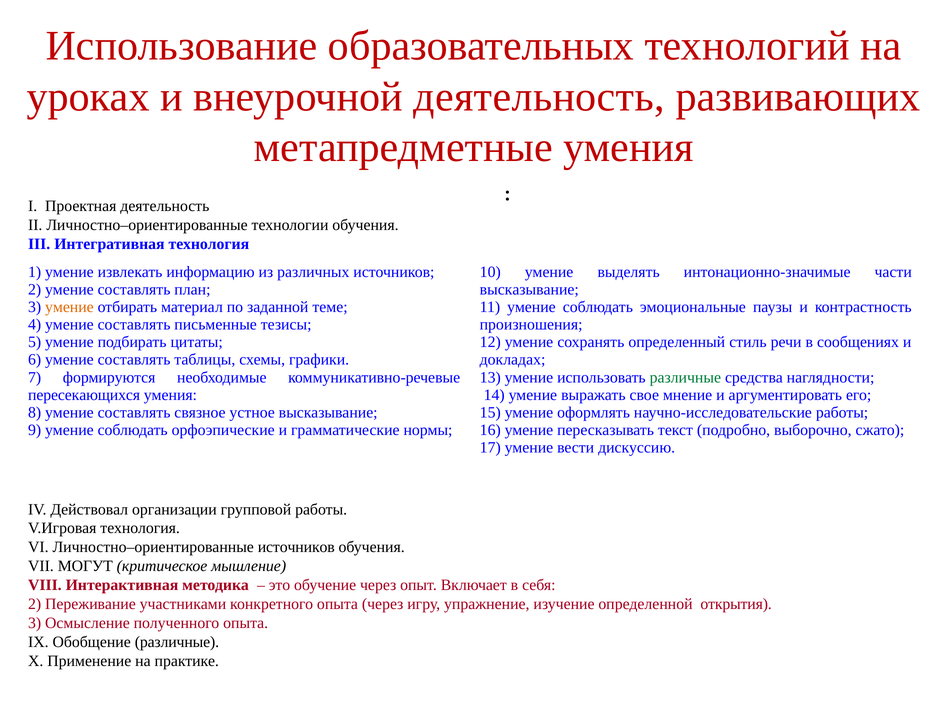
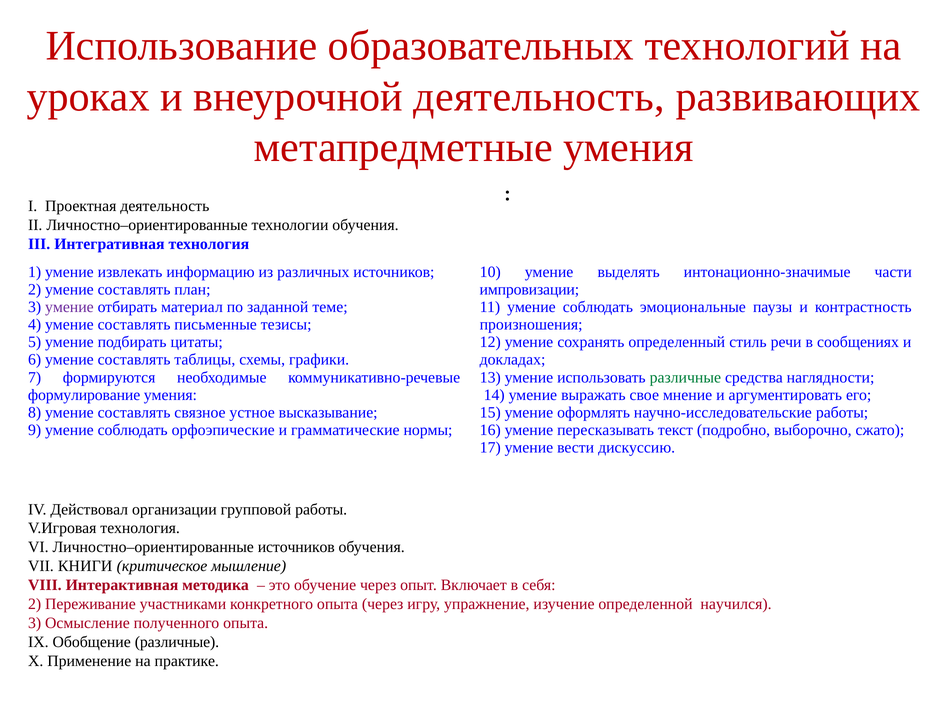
высказывание: высказывание -> импровизации (529, 290)
умение colour: orange -> purple (69, 307)
пересекающихся: пересекающихся -> формулирование (84, 395)
МОГУТ: МОГУТ -> КНИГИ (85, 566)
открытия: открытия -> научился (736, 604)
